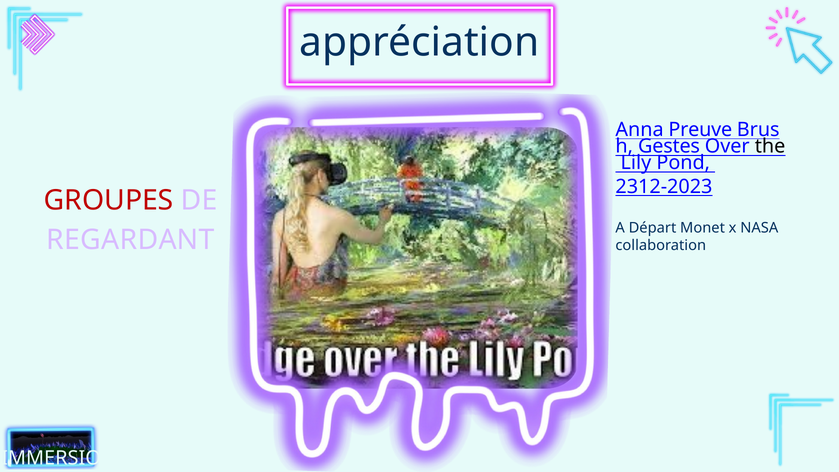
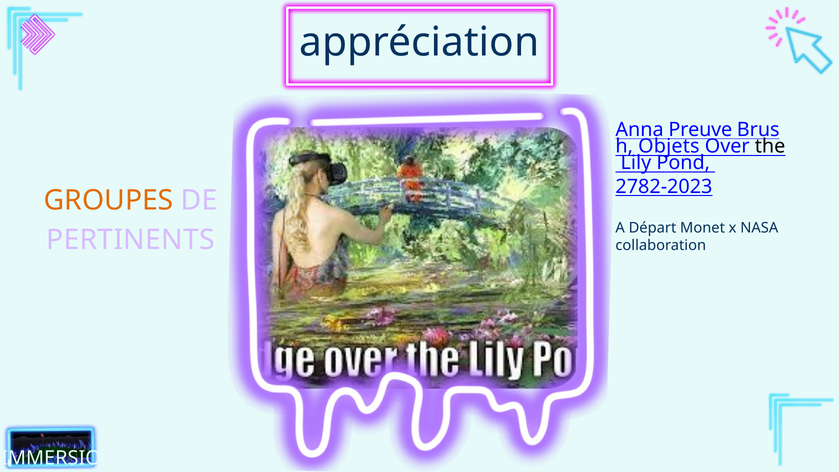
Gestes: Gestes -> Objets (669, 146)
2312-2023: 2312-2023 -> 2782-2023 (664, 187)
GROUPES colour: red -> orange (109, 201)
REGARDANT: REGARDANT -> PERTINENTS (130, 240)
